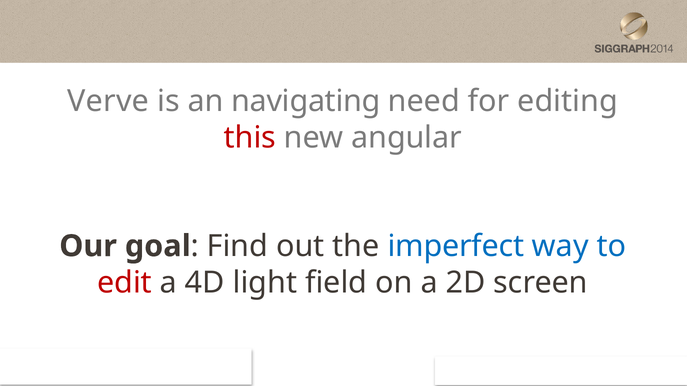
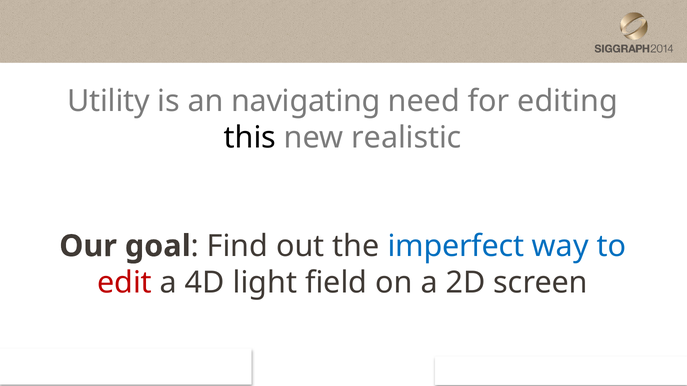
Verve: Verve -> Utility (108, 101)
this colour: red -> black (250, 138)
angular: angular -> realistic (407, 138)
